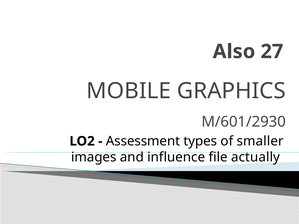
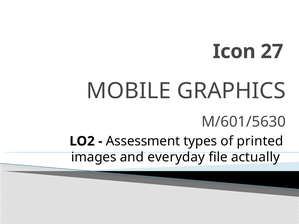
Also: Also -> Icon (234, 52)
M/601/2930: M/601/2930 -> M/601/5630 (244, 122)
smaller: smaller -> printed (260, 141)
influence: influence -> everyday (176, 157)
